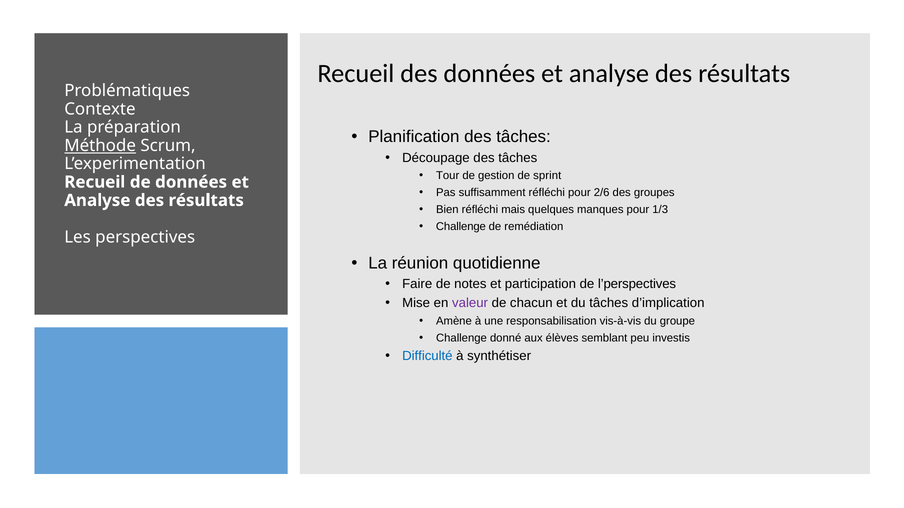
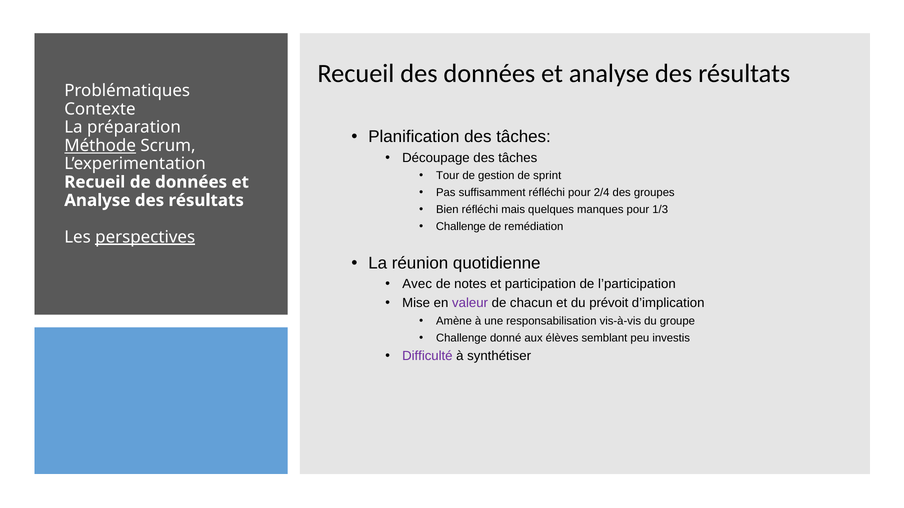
2/6: 2/6 -> 2/4 (602, 193)
perspectives underline: none -> present (145, 237)
Faire: Faire -> Avec (417, 284)
l’perspectives: l’perspectives -> l’participation (637, 284)
du tâches: tâches -> prévoit (609, 303)
Difficulté colour: blue -> purple (427, 356)
